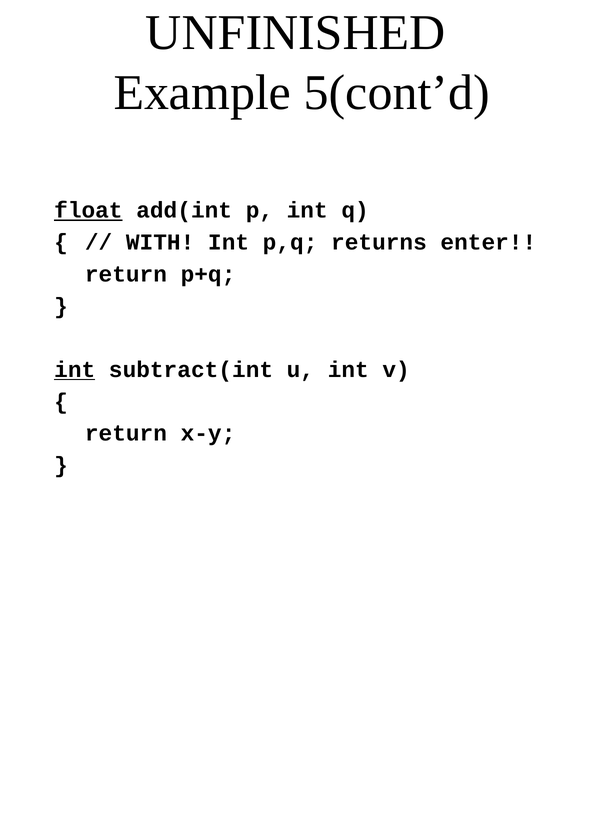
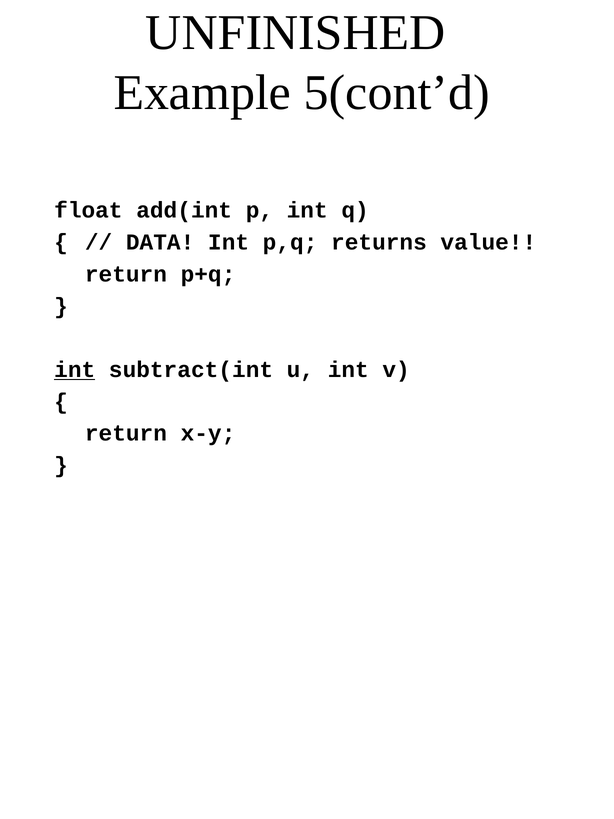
float underline: present -> none (88, 210)
WITH: WITH -> DATA (160, 242)
enter: enter -> value (488, 242)
